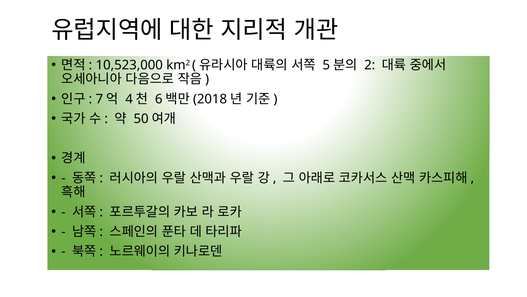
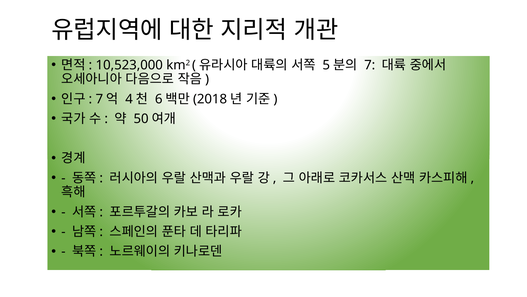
2: 2 -> 7 (370, 65)
